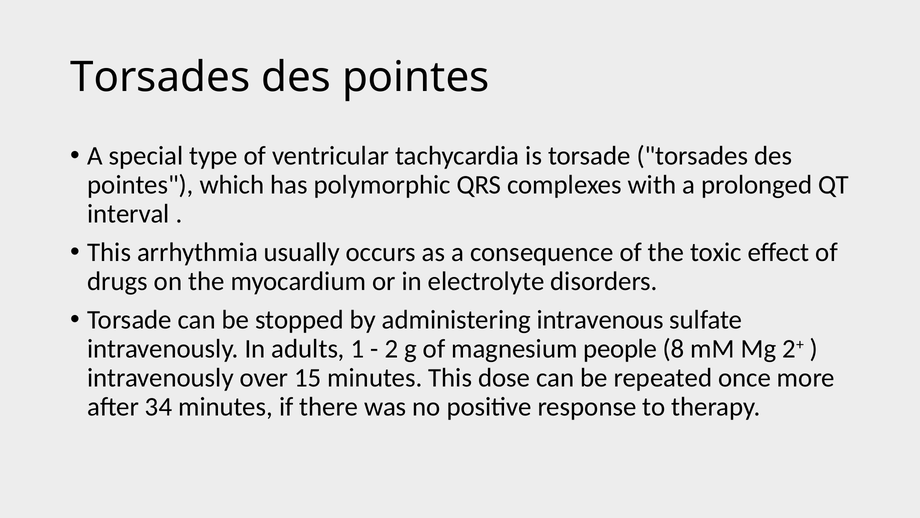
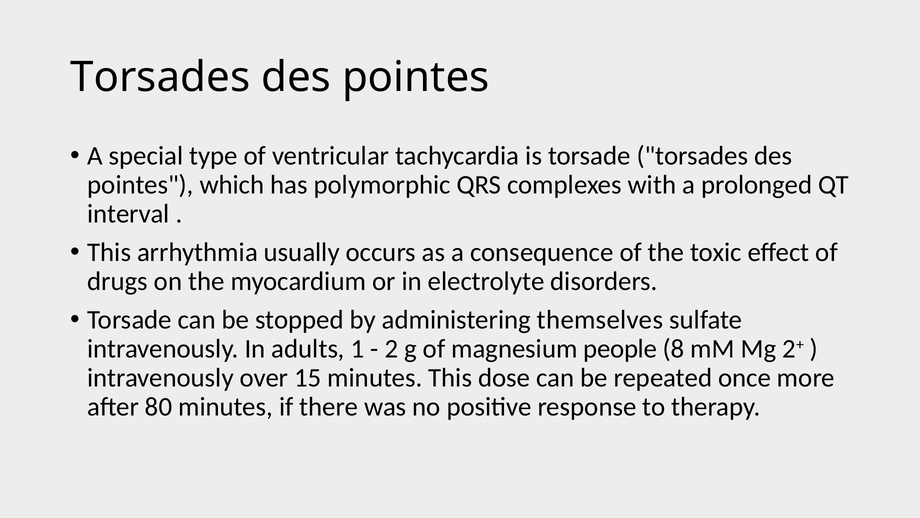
intravenous: intravenous -> themselves (600, 320)
34: 34 -> 80 (159, 407)
